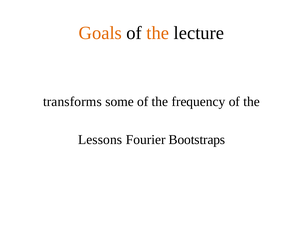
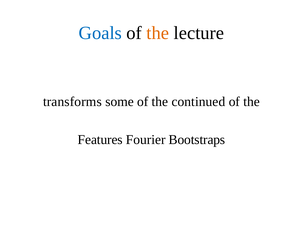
Goals colour: orange -> blue (100, 33)
frequency: frequency -> continued (198, 101)
Lessons: Lessons -> Features (100, 139)
